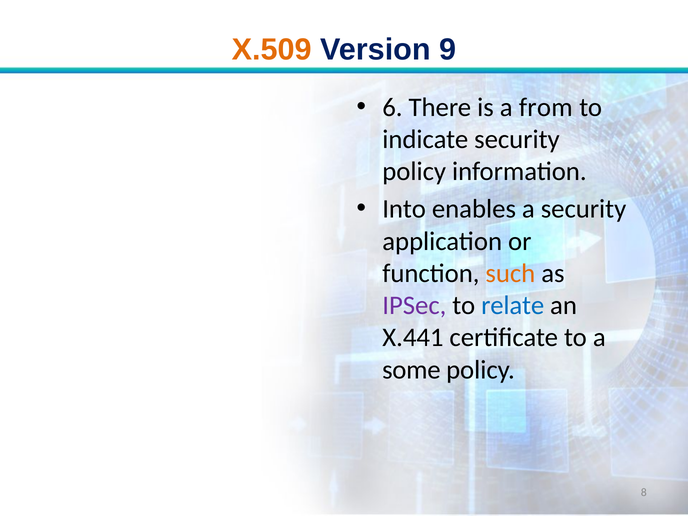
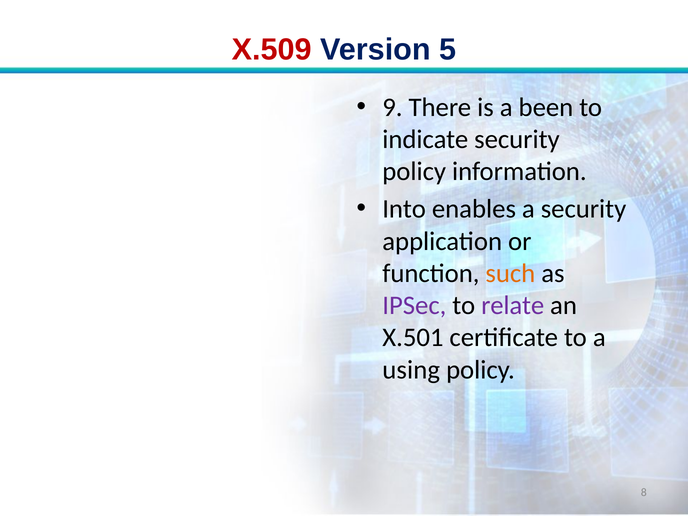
X.509 colour: orange -> red (272, 50)
9: 9 -> 5 (448, 50)
6: 6 -> 9 (392, 107)
from: from -> been (546, 107)
relate colour: blue -> purple (513, 305)
X.441: X.441 -> X.501 (413, 338)
some: some -> using (411, 370)
